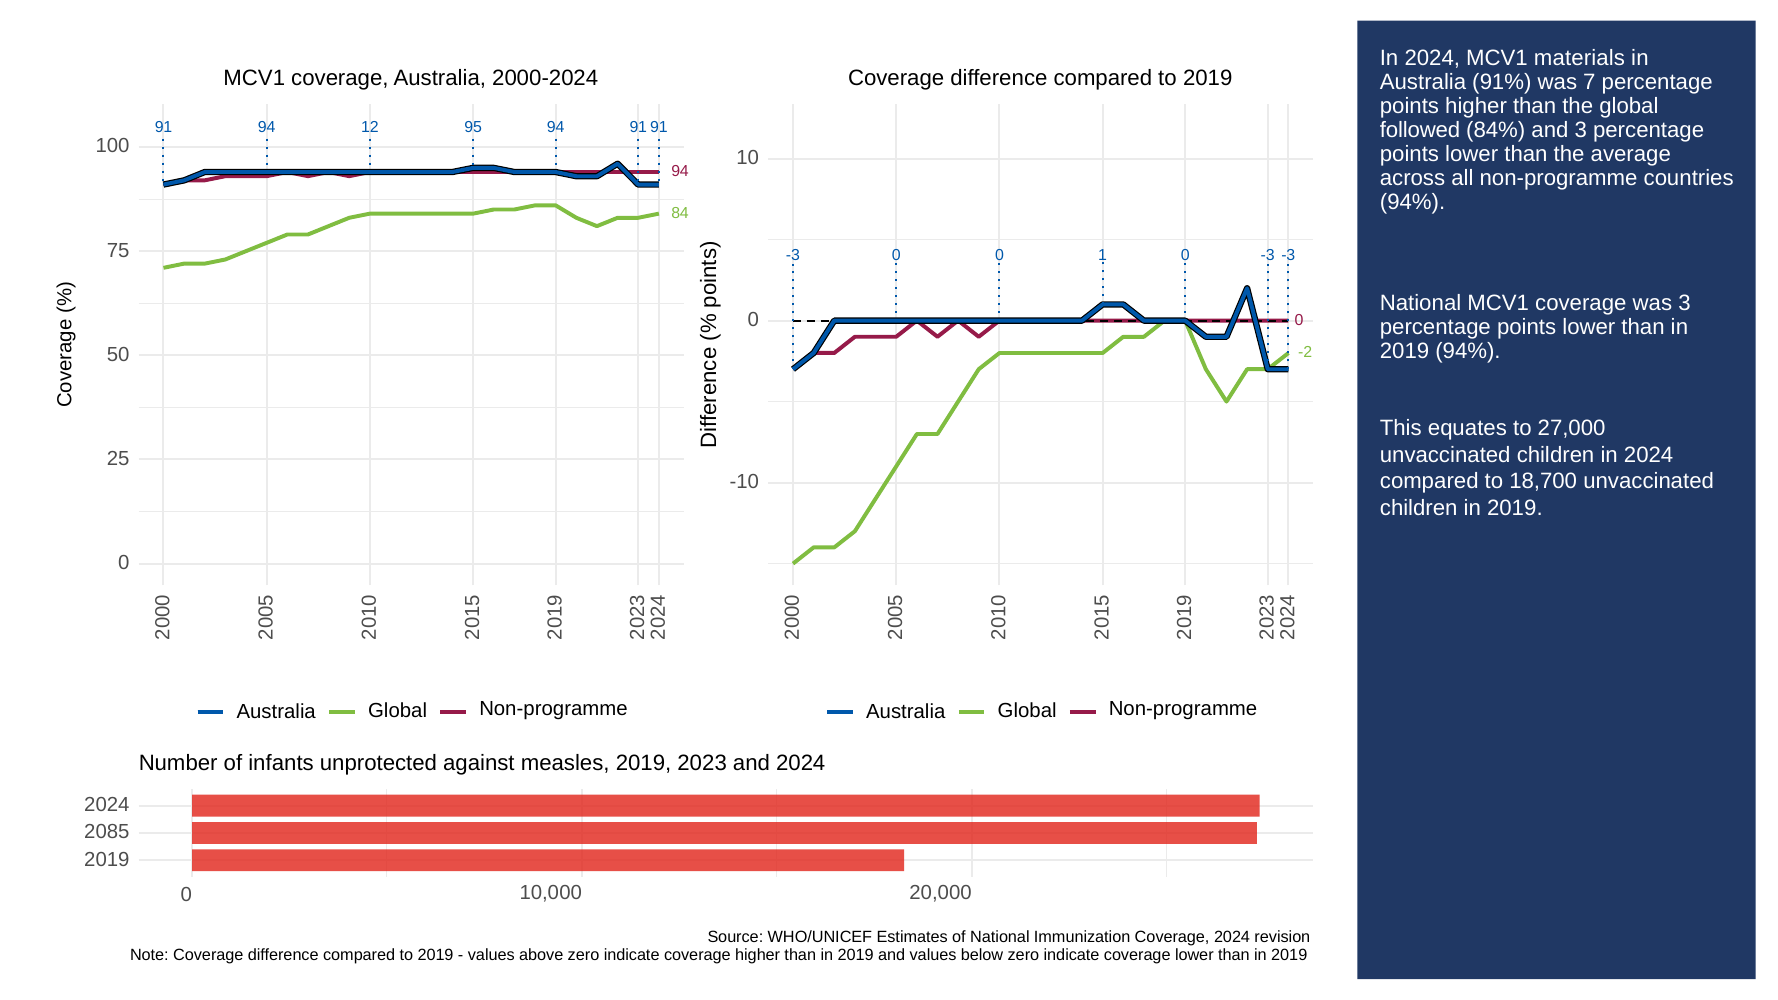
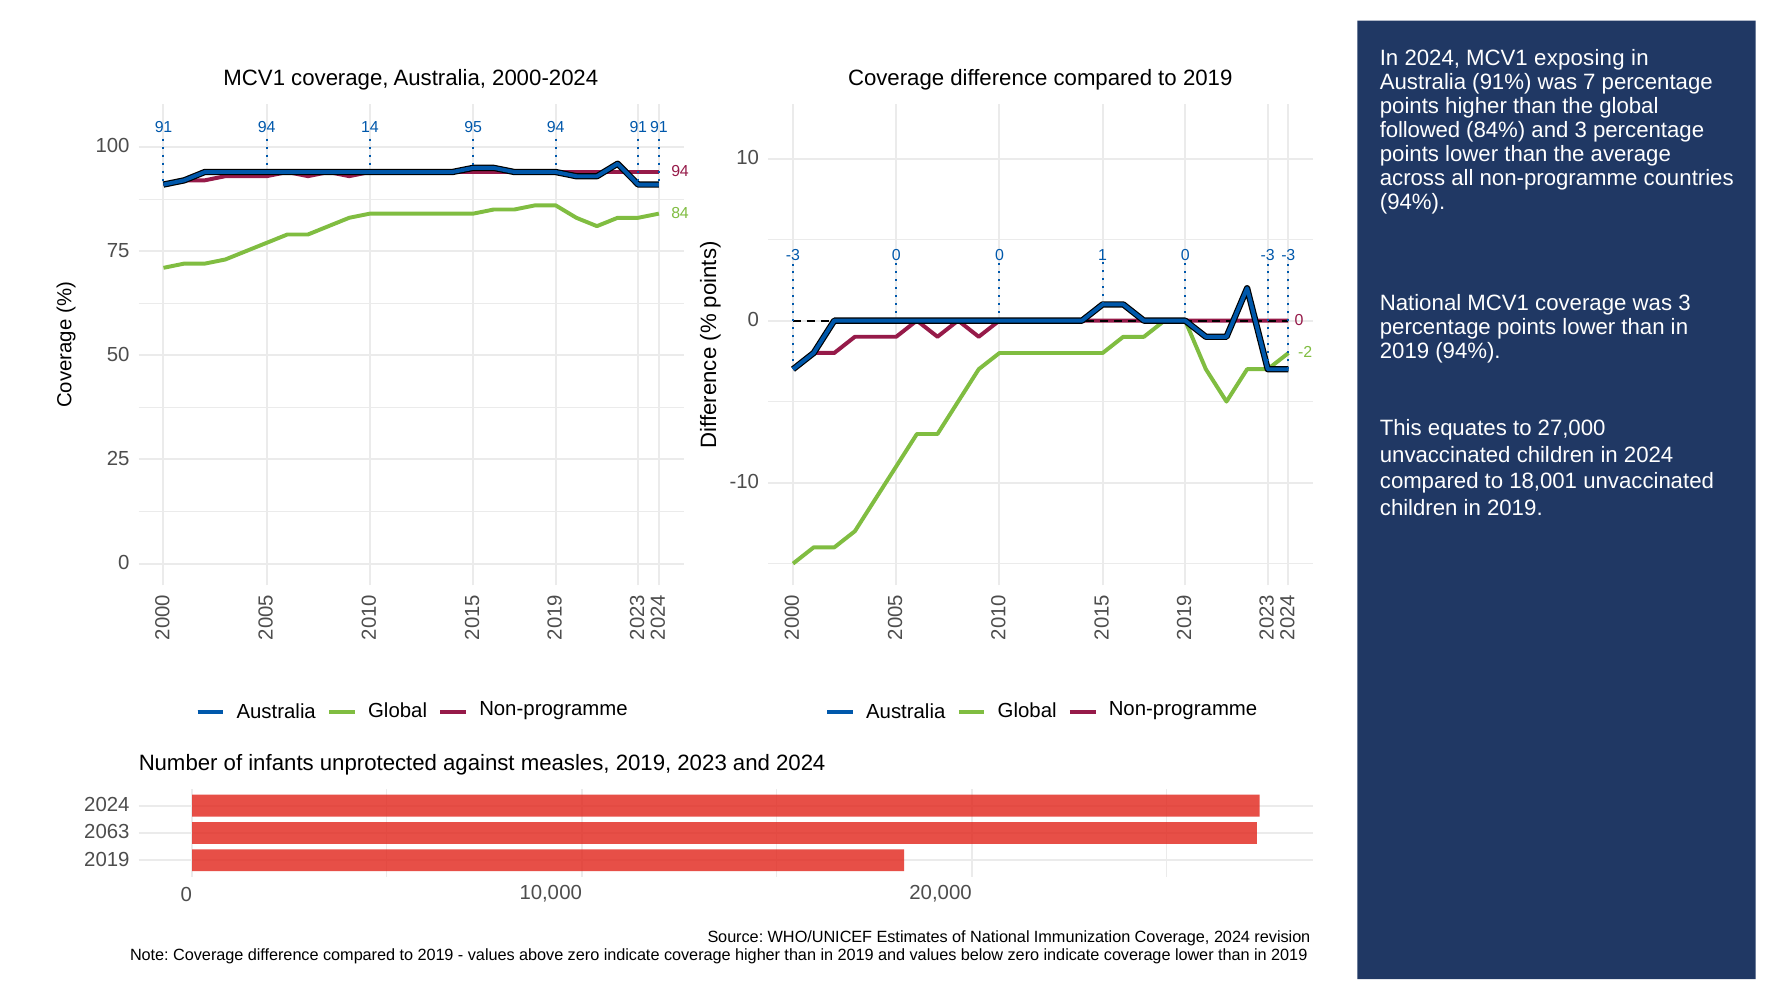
materials: materials -> exposing (1579, 58)
12: 12 -> 14 (370, 127)
18,700: 18,700 -> 18,001 (1543, 481)
2085: 2085 -> 2063 (107, 832)
